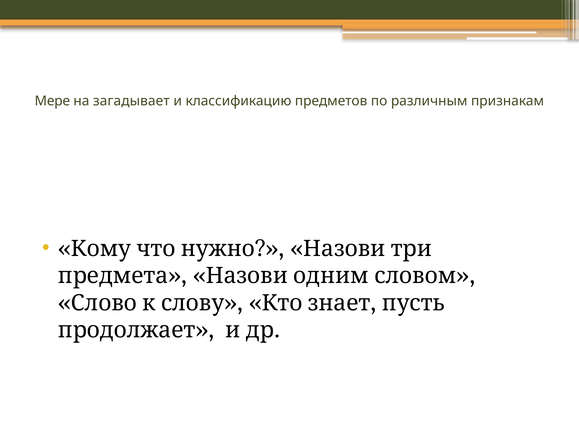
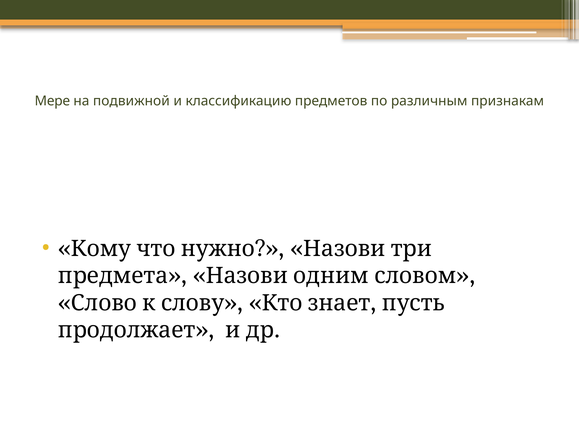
загадывает: загадывает -> подвижной (131, 101)
